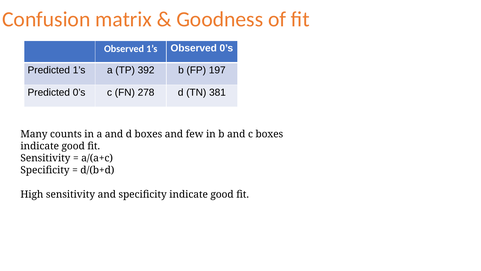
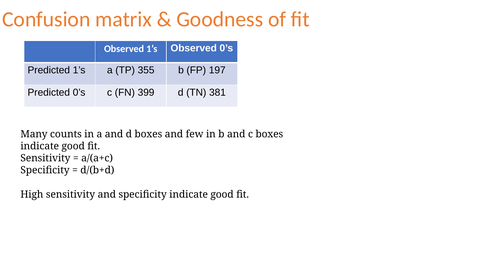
392: 392 -> 355 (146, 70)
278: 278 -> 399 (146, 92)
